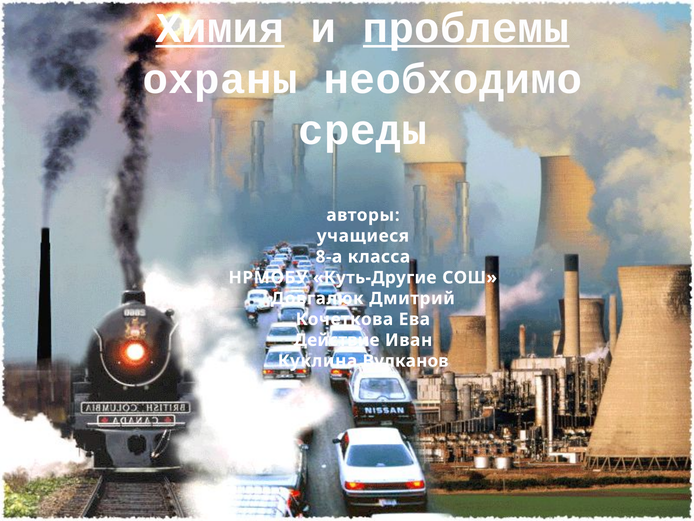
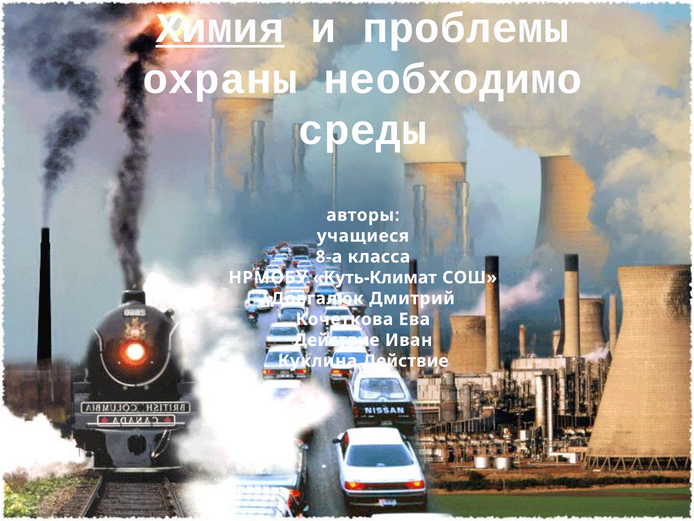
проблемы underline: present -> none (466, 28)
Куть-Другие: Куть-Другие -> Куть-Климат (375, 277)
Куклина Вулканов: Вулканов -> Действие (406, 361)
